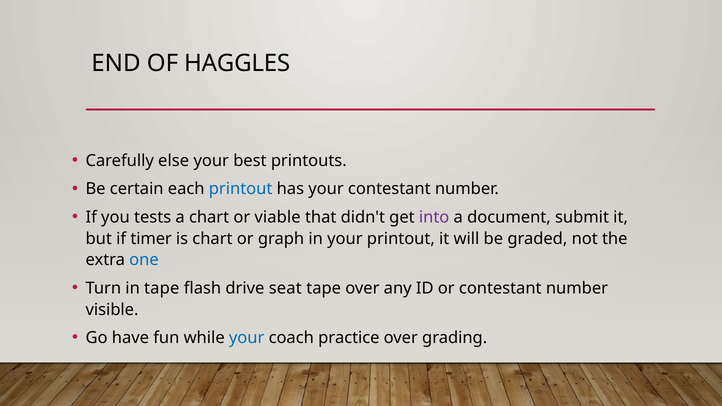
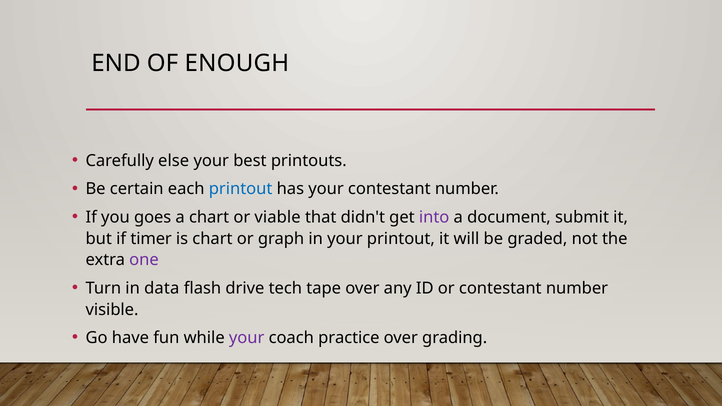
HAGGLES: HAGGLES -> ENOUGH (237, 63)
tests: tests -> goes (153, 217)
one colour: blue -> purple (144, 260)
in tape: tape -> data (162, 288)
seat: seat -> tech (285, 288)
your colour: blue -> purple (247, 338)
